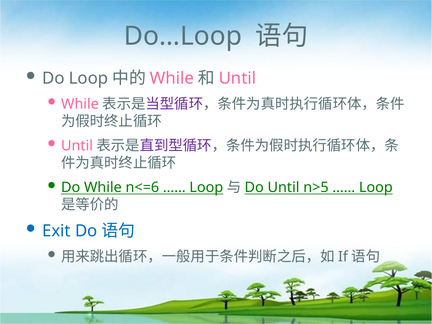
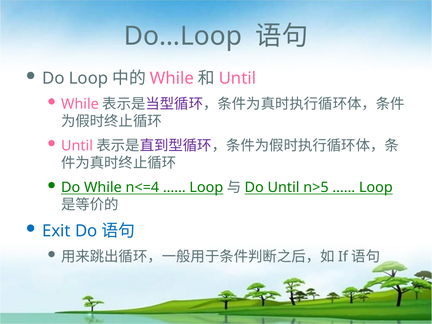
n<=6: n<=6 -> n<=4 (142, 188)
